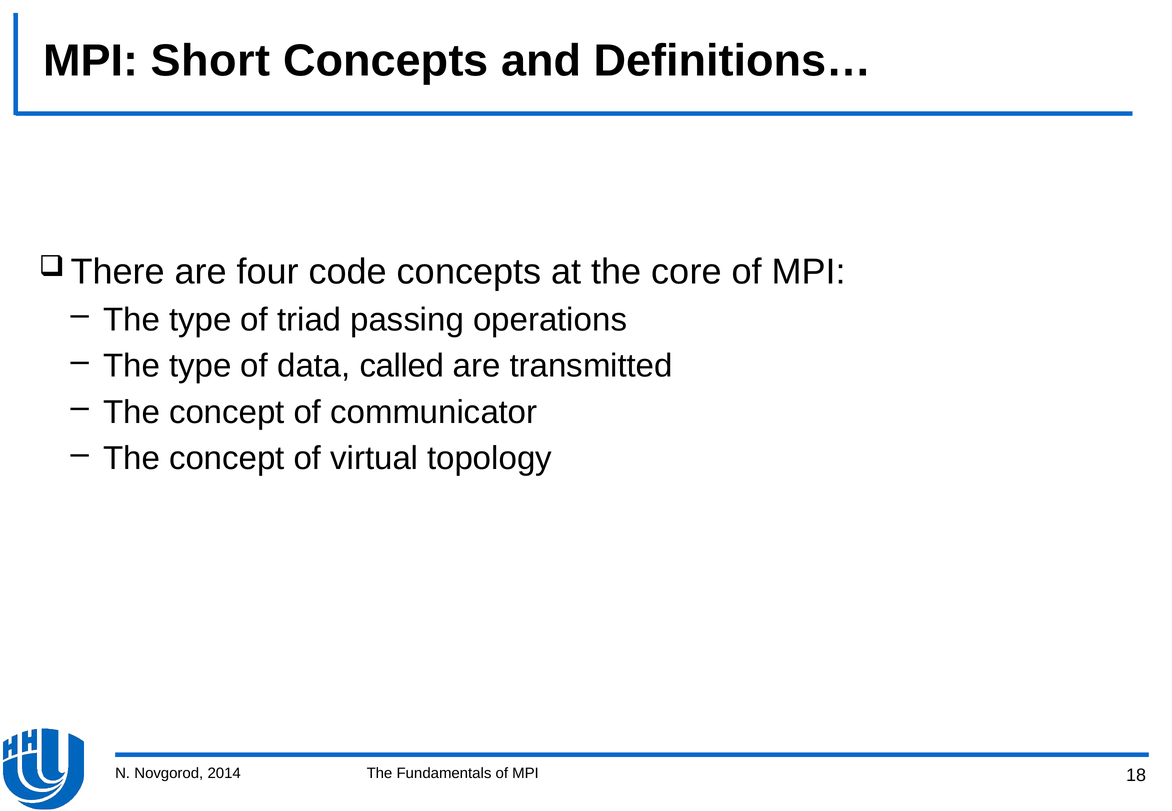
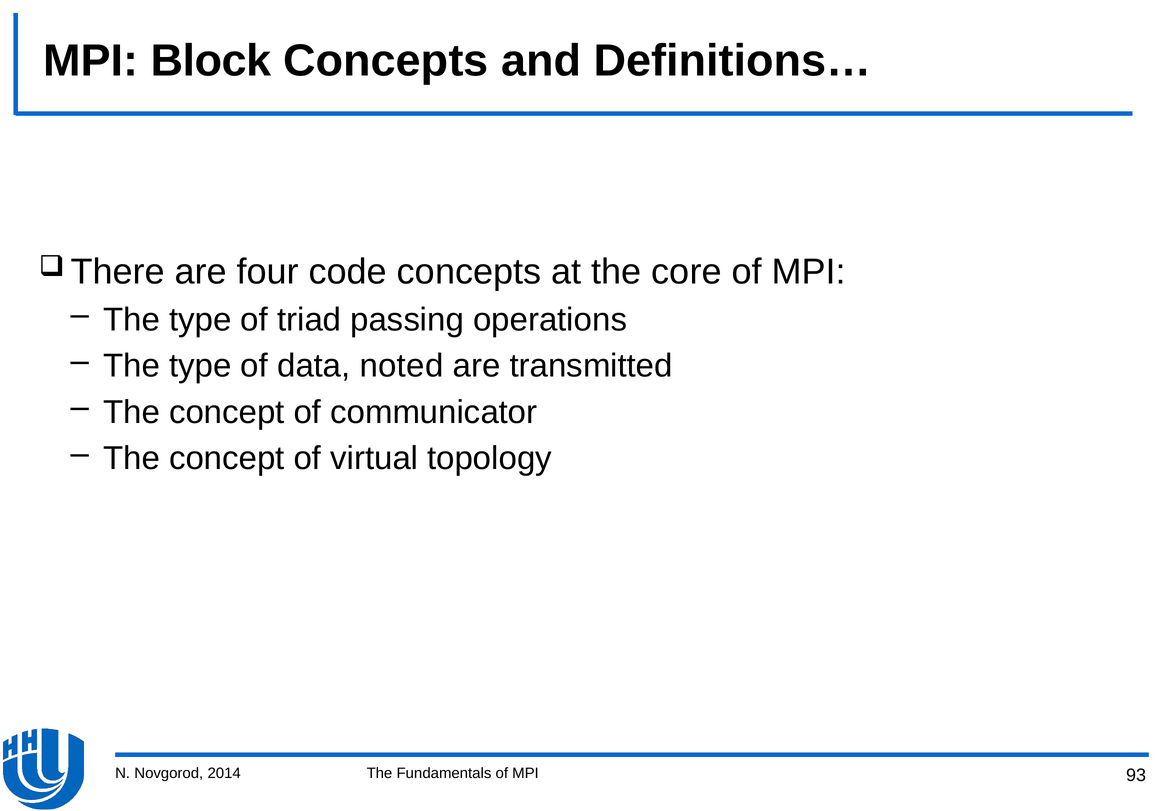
Short: Short -> Block (211, 61)
called: called -> noted (402, 366)
18: 18 -> 93 (1136, 776)
